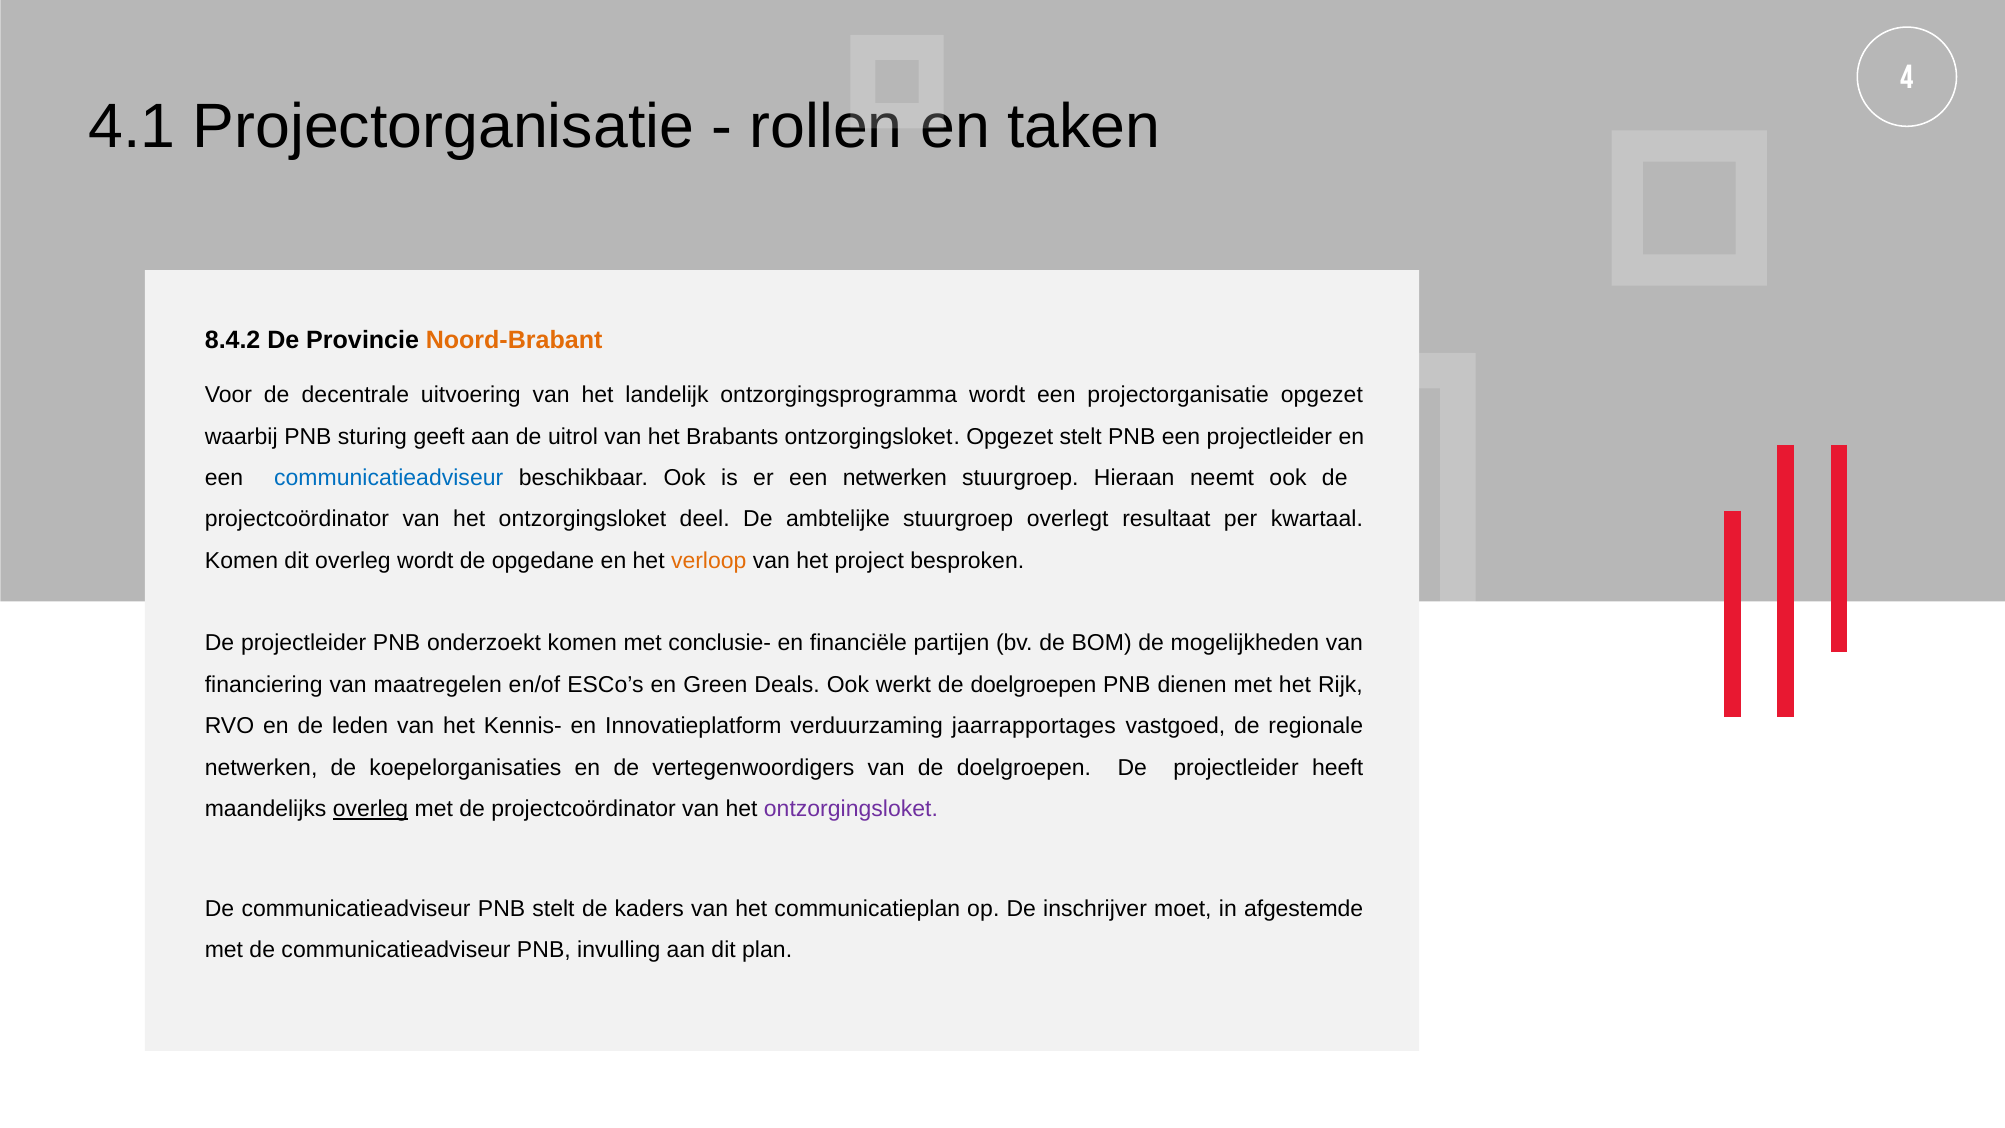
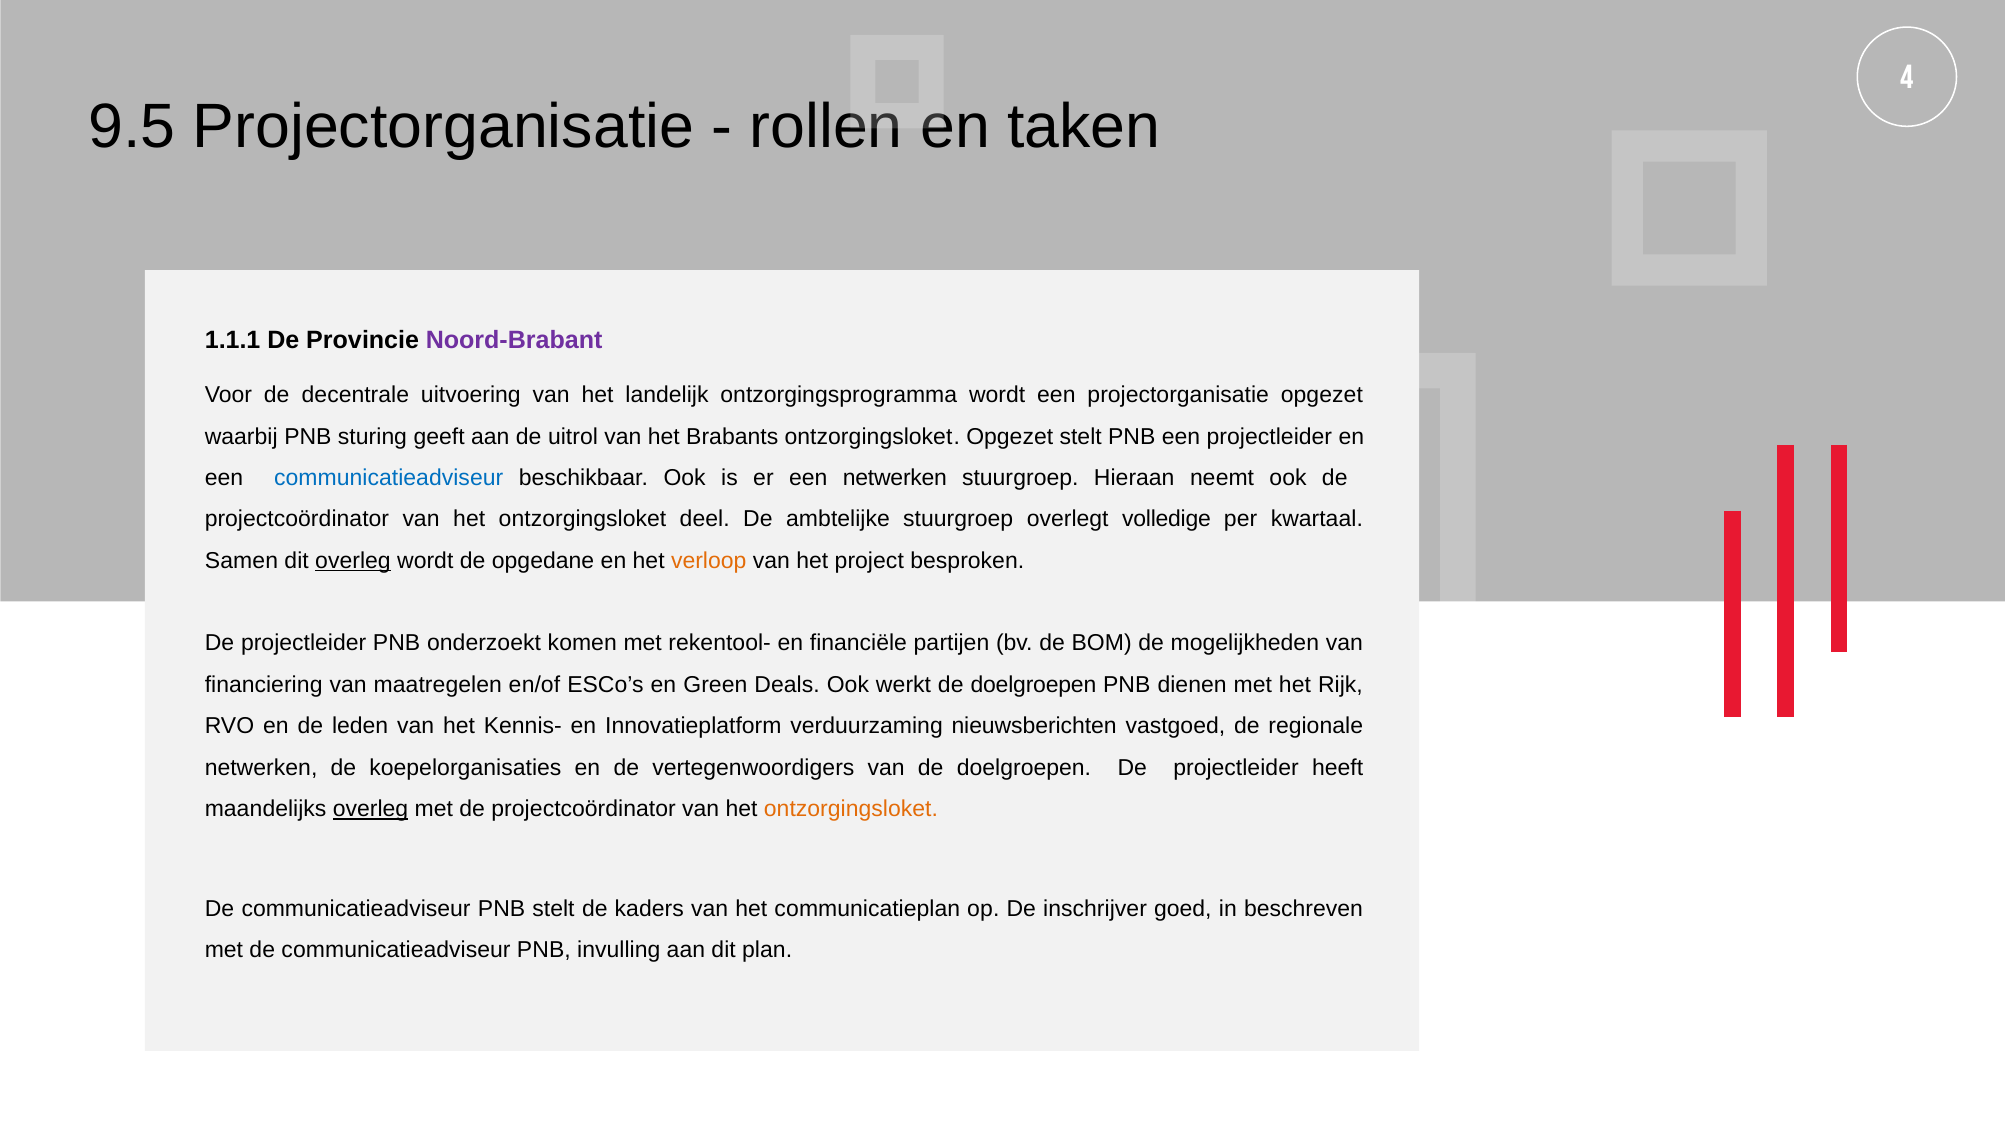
4.1: 4.1 -> 9.5 (132, 126)
8.4.2: 8.4.2 -> 1.1.1 (233, 340)
Noord-Brabant colour: orange -> purple (514, 340)
resultaat: resultaat -> volledige (1166, 519)
Komen: Komen -> Samen (242, 561)
overleg underline: none -> present (353, 561)
conclusie-: conclusie- -> rekentool- (720, 643)
jaarrapportages: jaarrapportages -> nieuwsberichten (1034, 726)
ontzorgingsloket colour: purple -> orange (851, 809)
moet: moet -> goed (1183, 908)
afgestemde: afgestemde -> beschreven (1304, 908)
